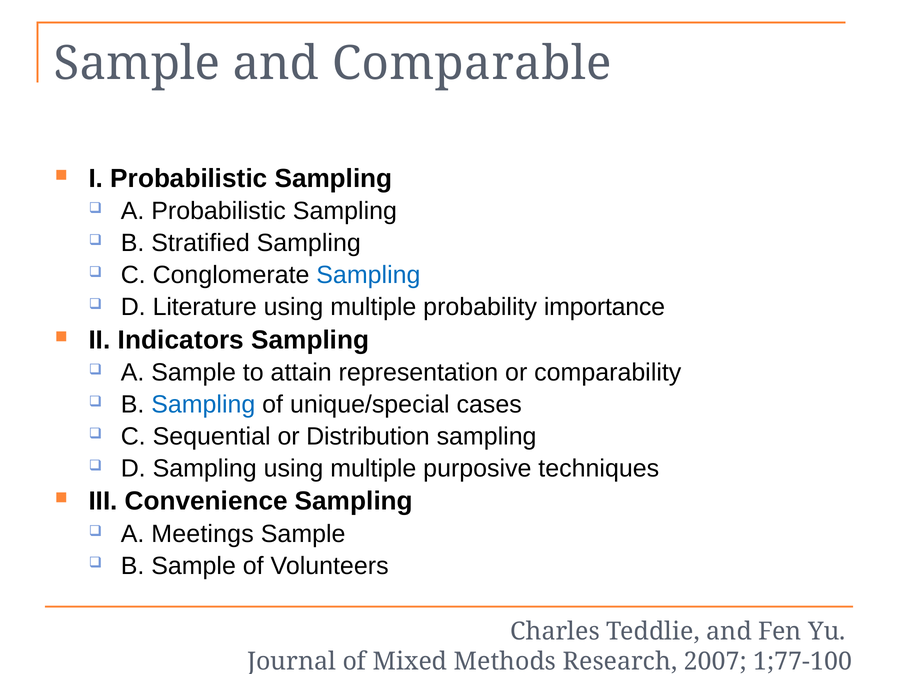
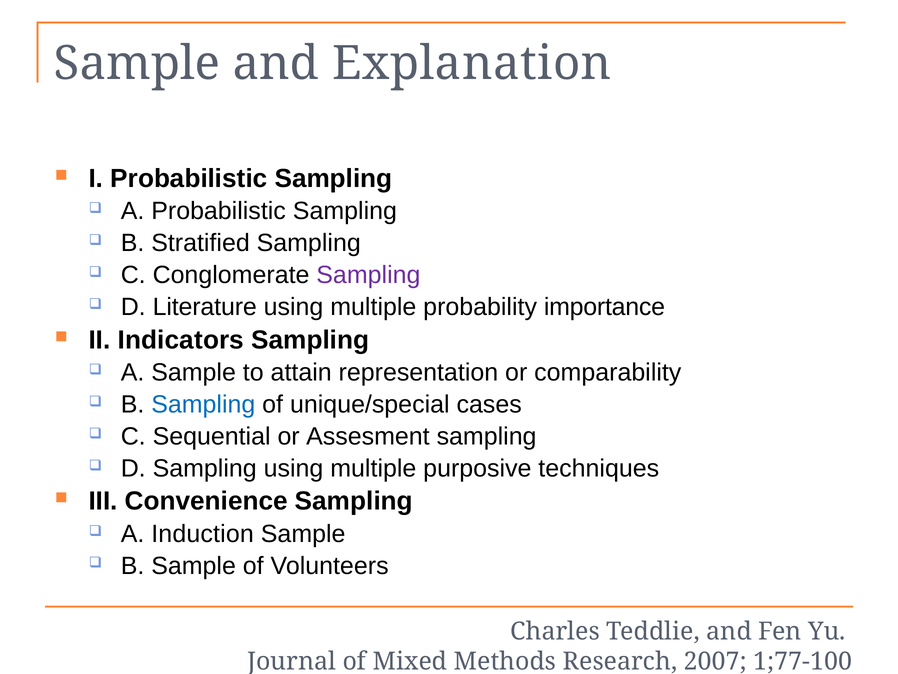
Comparable: Comparable -> Explanation (472, 64)
Sampling colour: blue -> purple (368, 275)
Distribution: Distribution -> Assesment (368, 436)
Meetings: Meetings -> Induction (203, 533)
